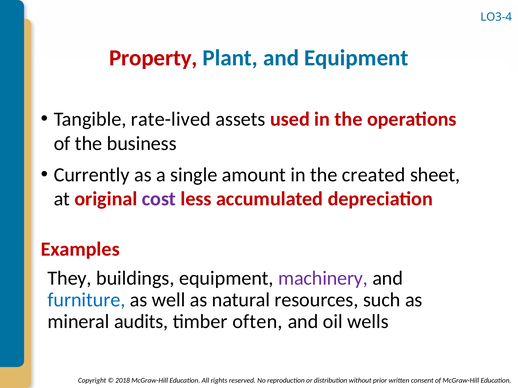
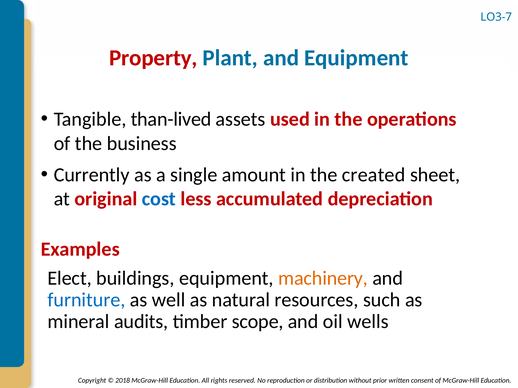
LO3-4: LO3-4 -> LO3-7 (496, 17)
rate-lived: rate-lived -> than-lived (171, 120)
cost colour: purple -> blue (159, 199)
They: They -> Elect (70, 278)
machinery colour: purple -> orange (323, 278)
often: often -> scope (258, 322)
